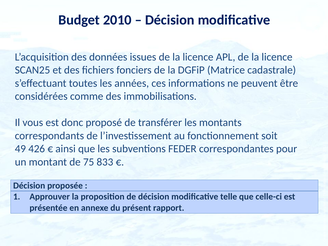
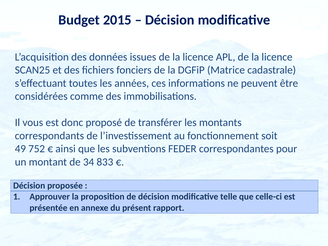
2010: 2010 -> 2015 (117, 20)
426: 426 -> 752 (37, 149)
75: 75 -> 34 (89, 162)
